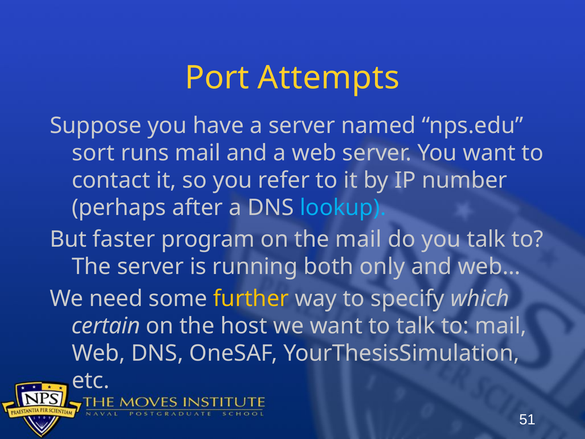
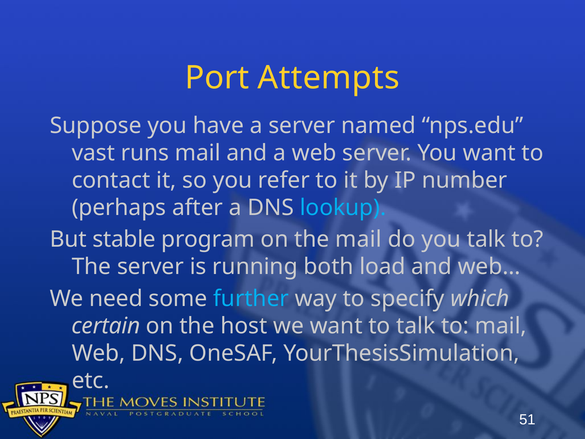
sort: sort -> vast (93, 153)
faster: faster -> stable (124, 239)
only: only -> load (382, 267)
further colour: yellow -> light blue (251, 298)
